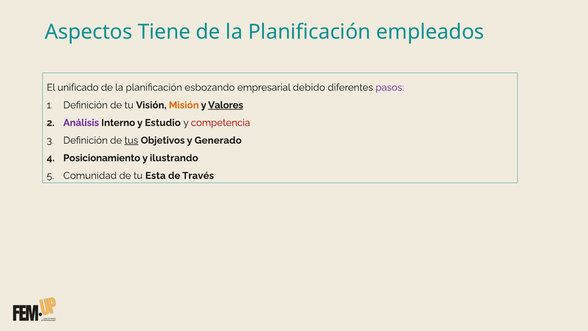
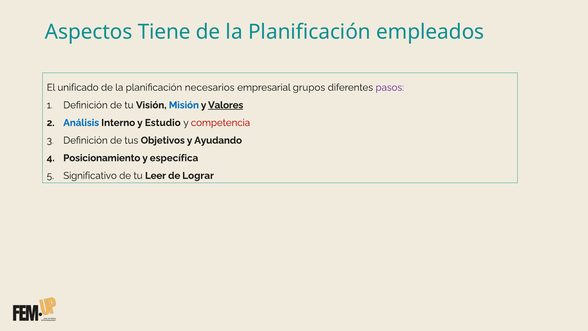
esbozando: esbozando -> necesarios (210, 87)
debido: debido -> grupos (309, 87)
Misión colour: orange -> blue (184, 105)
Análisis colour: purple -> blue (81, 123)
tus underline: present -> none (131, 140)
Generado: Generado -> Ayudando (218, 140)
ilustrando: ilustrando -> específica (174, 158)
Comunidad: Comunidad -> Significativo (90, 176)
Esta: Esta -> Leer (156, 176)
Través: Través -> Lograr (198, 176)
